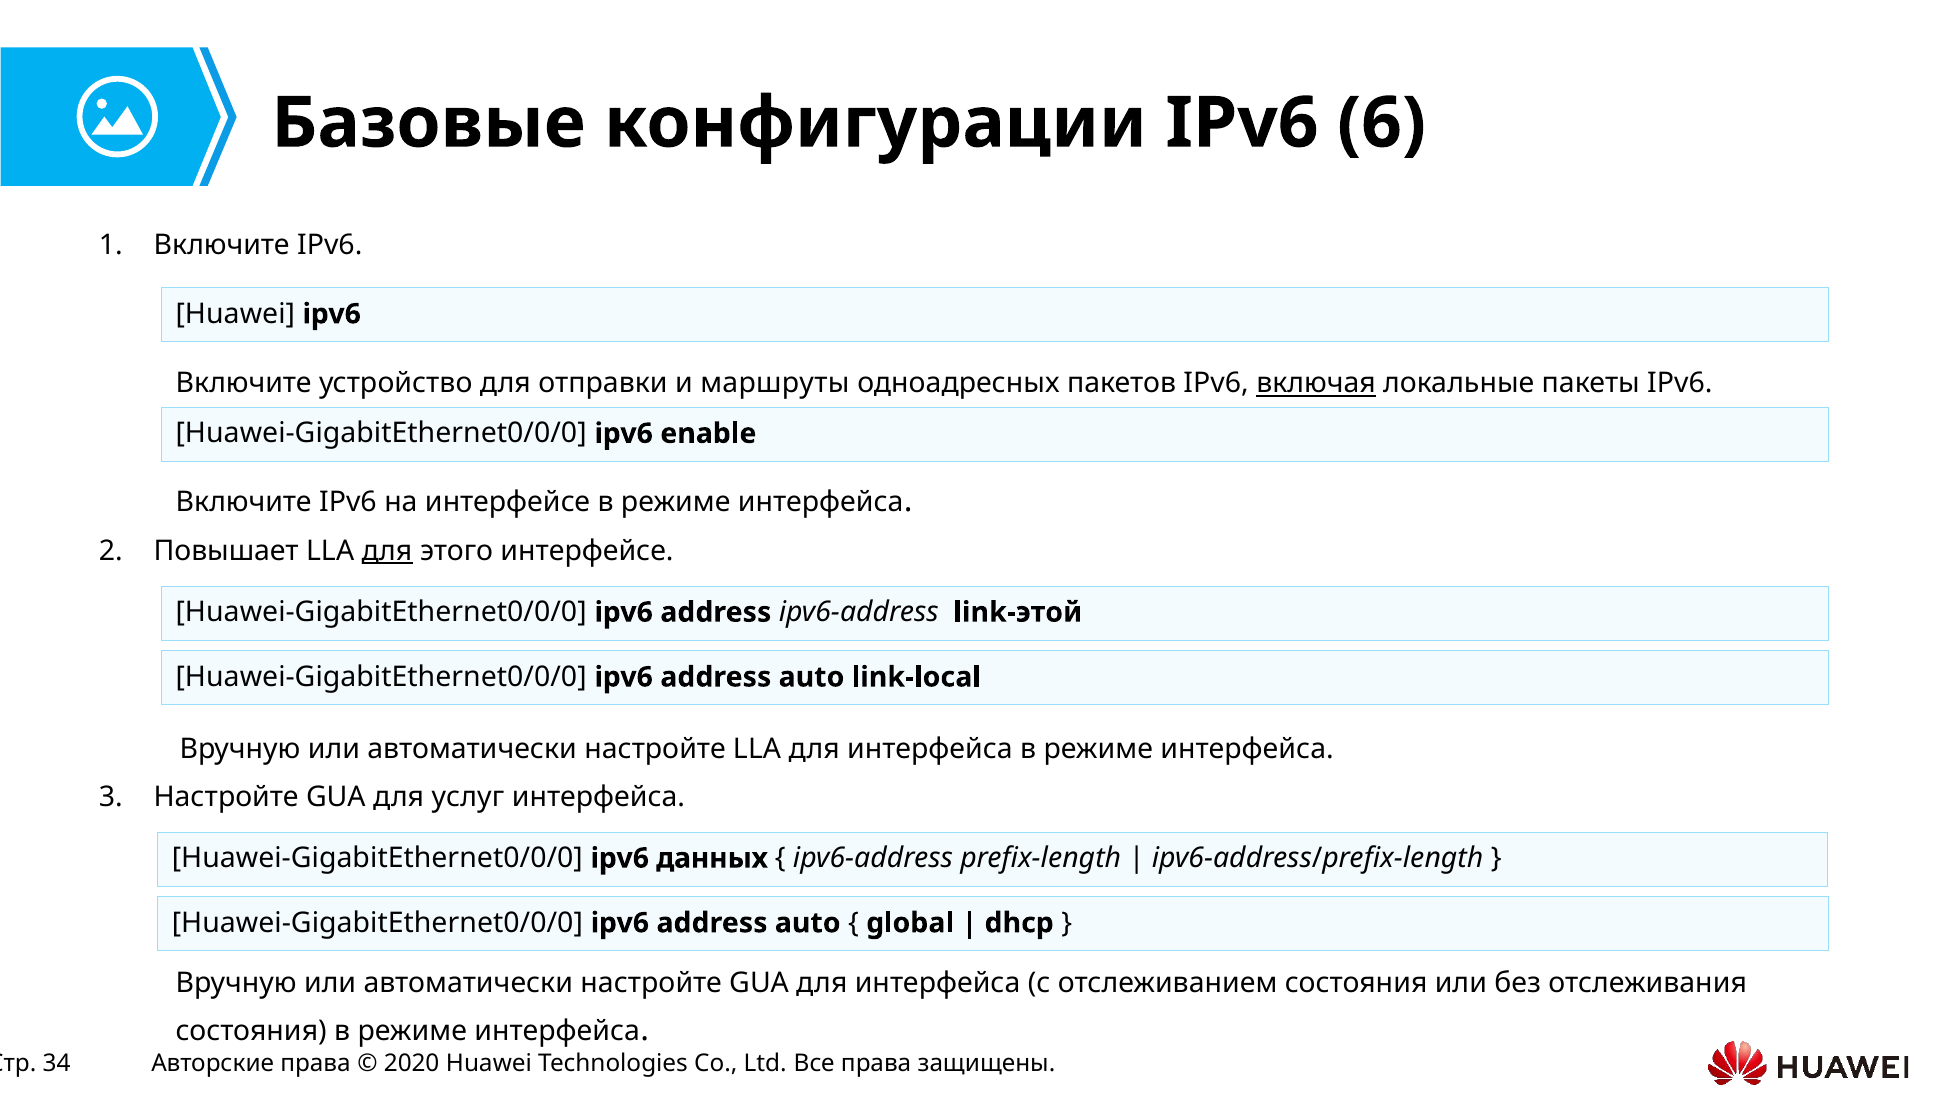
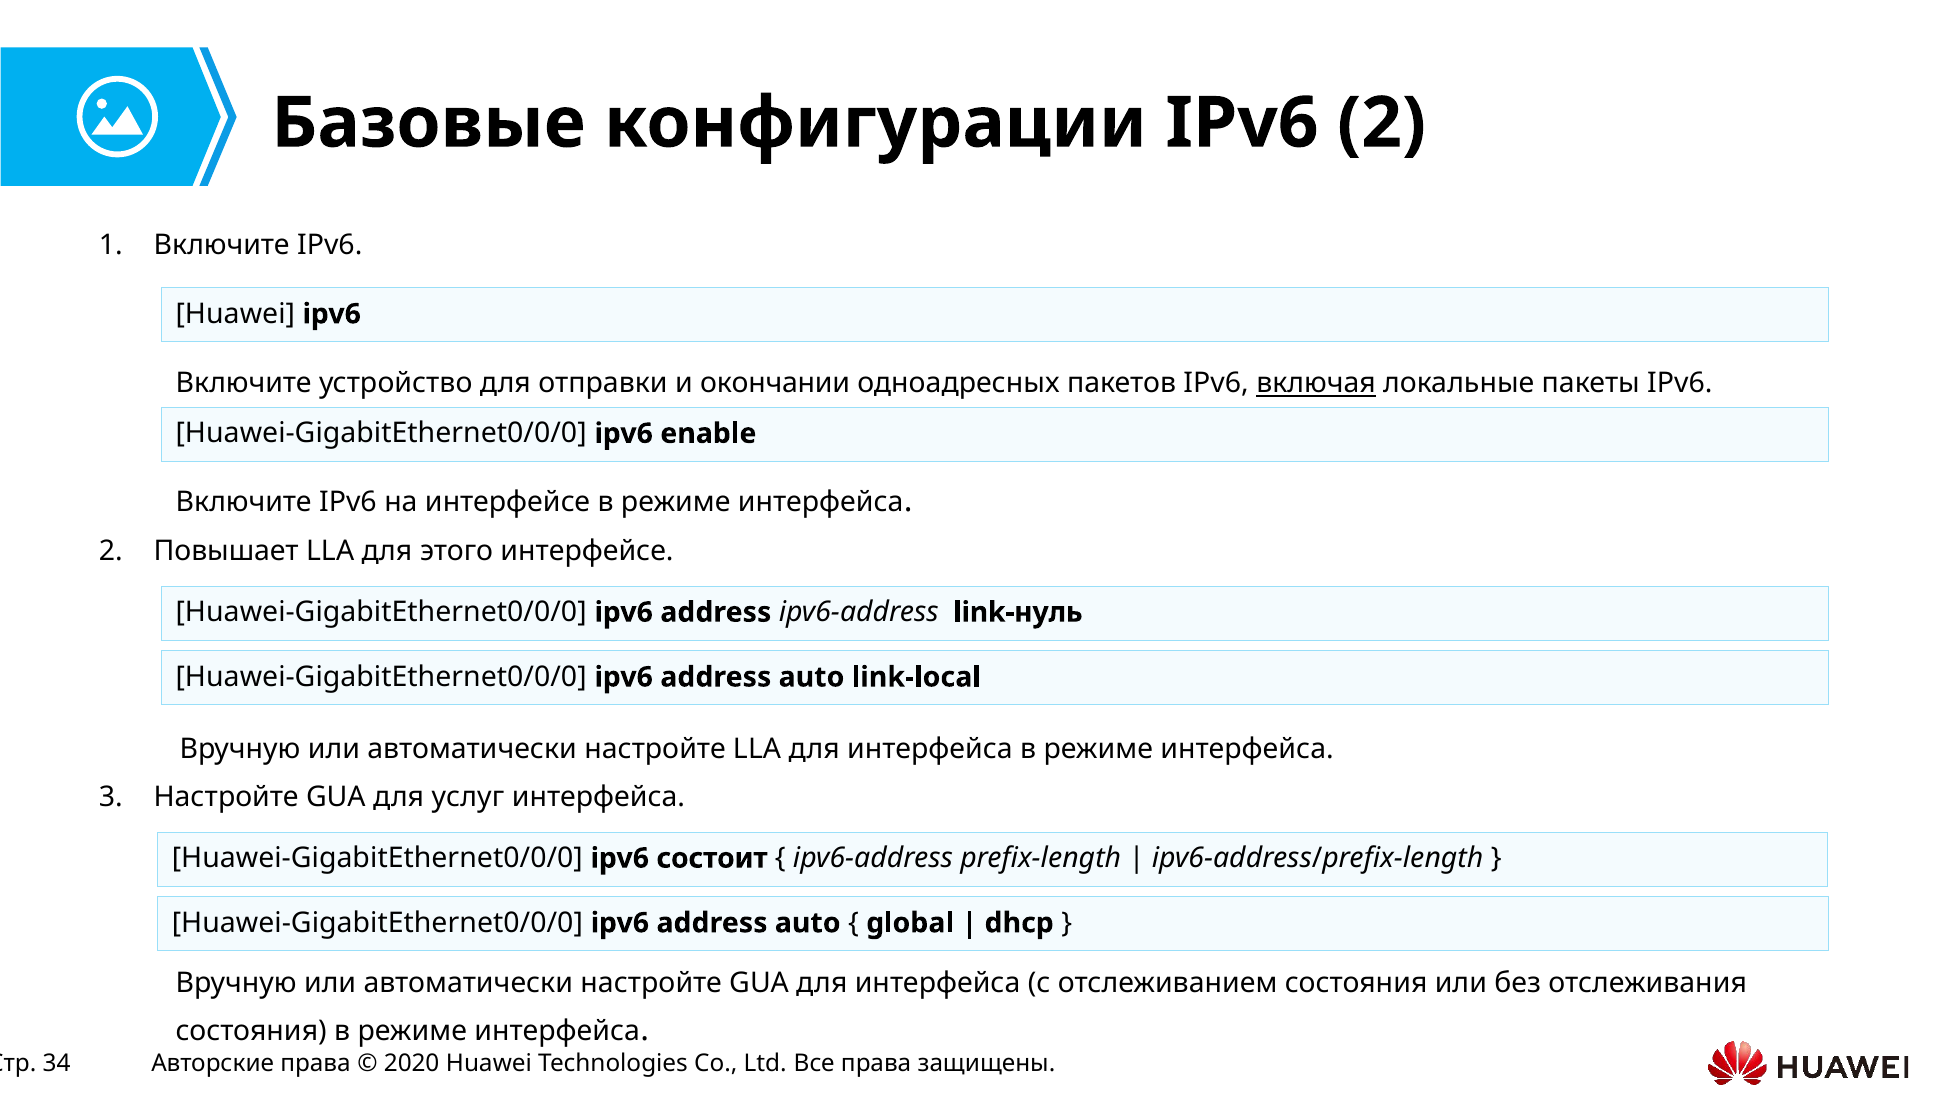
IPv6 6: 6 -> 2 (1382, 123)
маршруты: маршруты -> окончании (775, 383)
для underline: present -> none (387, 551)
link-этой: link-этой -> link-нуль (1018, 612)
данных: данных -> состоит (712, 858)
